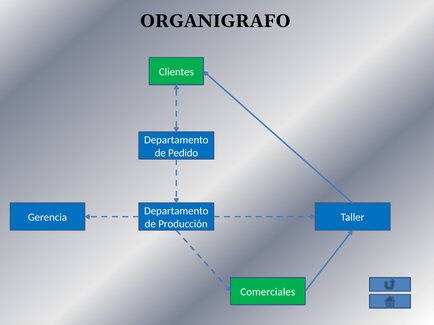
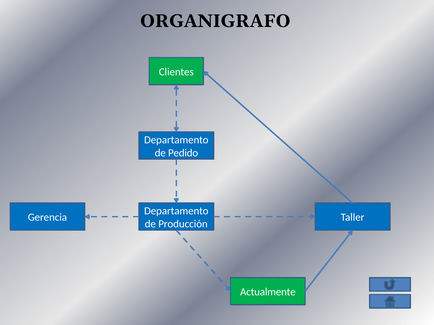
Comerciales: Comerciales -> Actualmente (268, 292)
